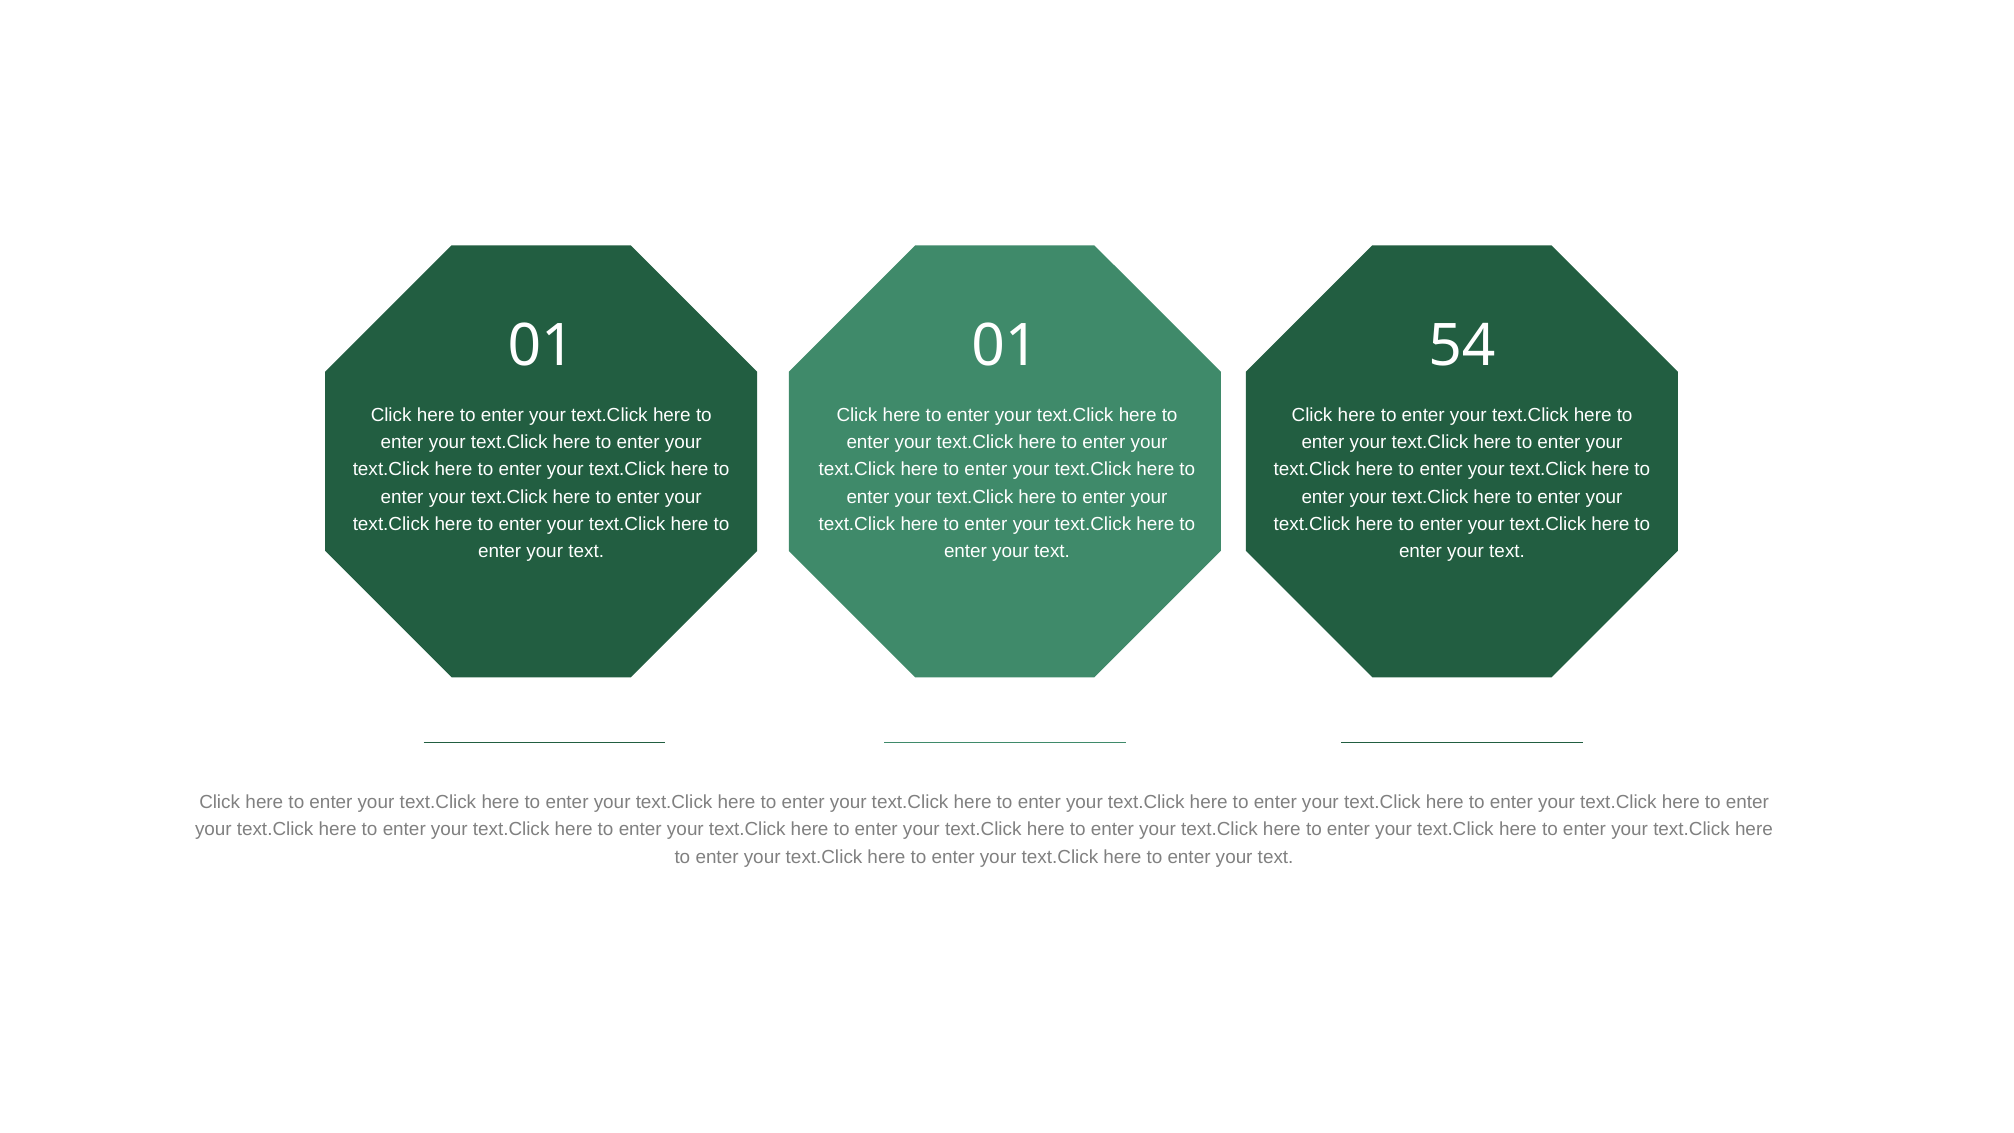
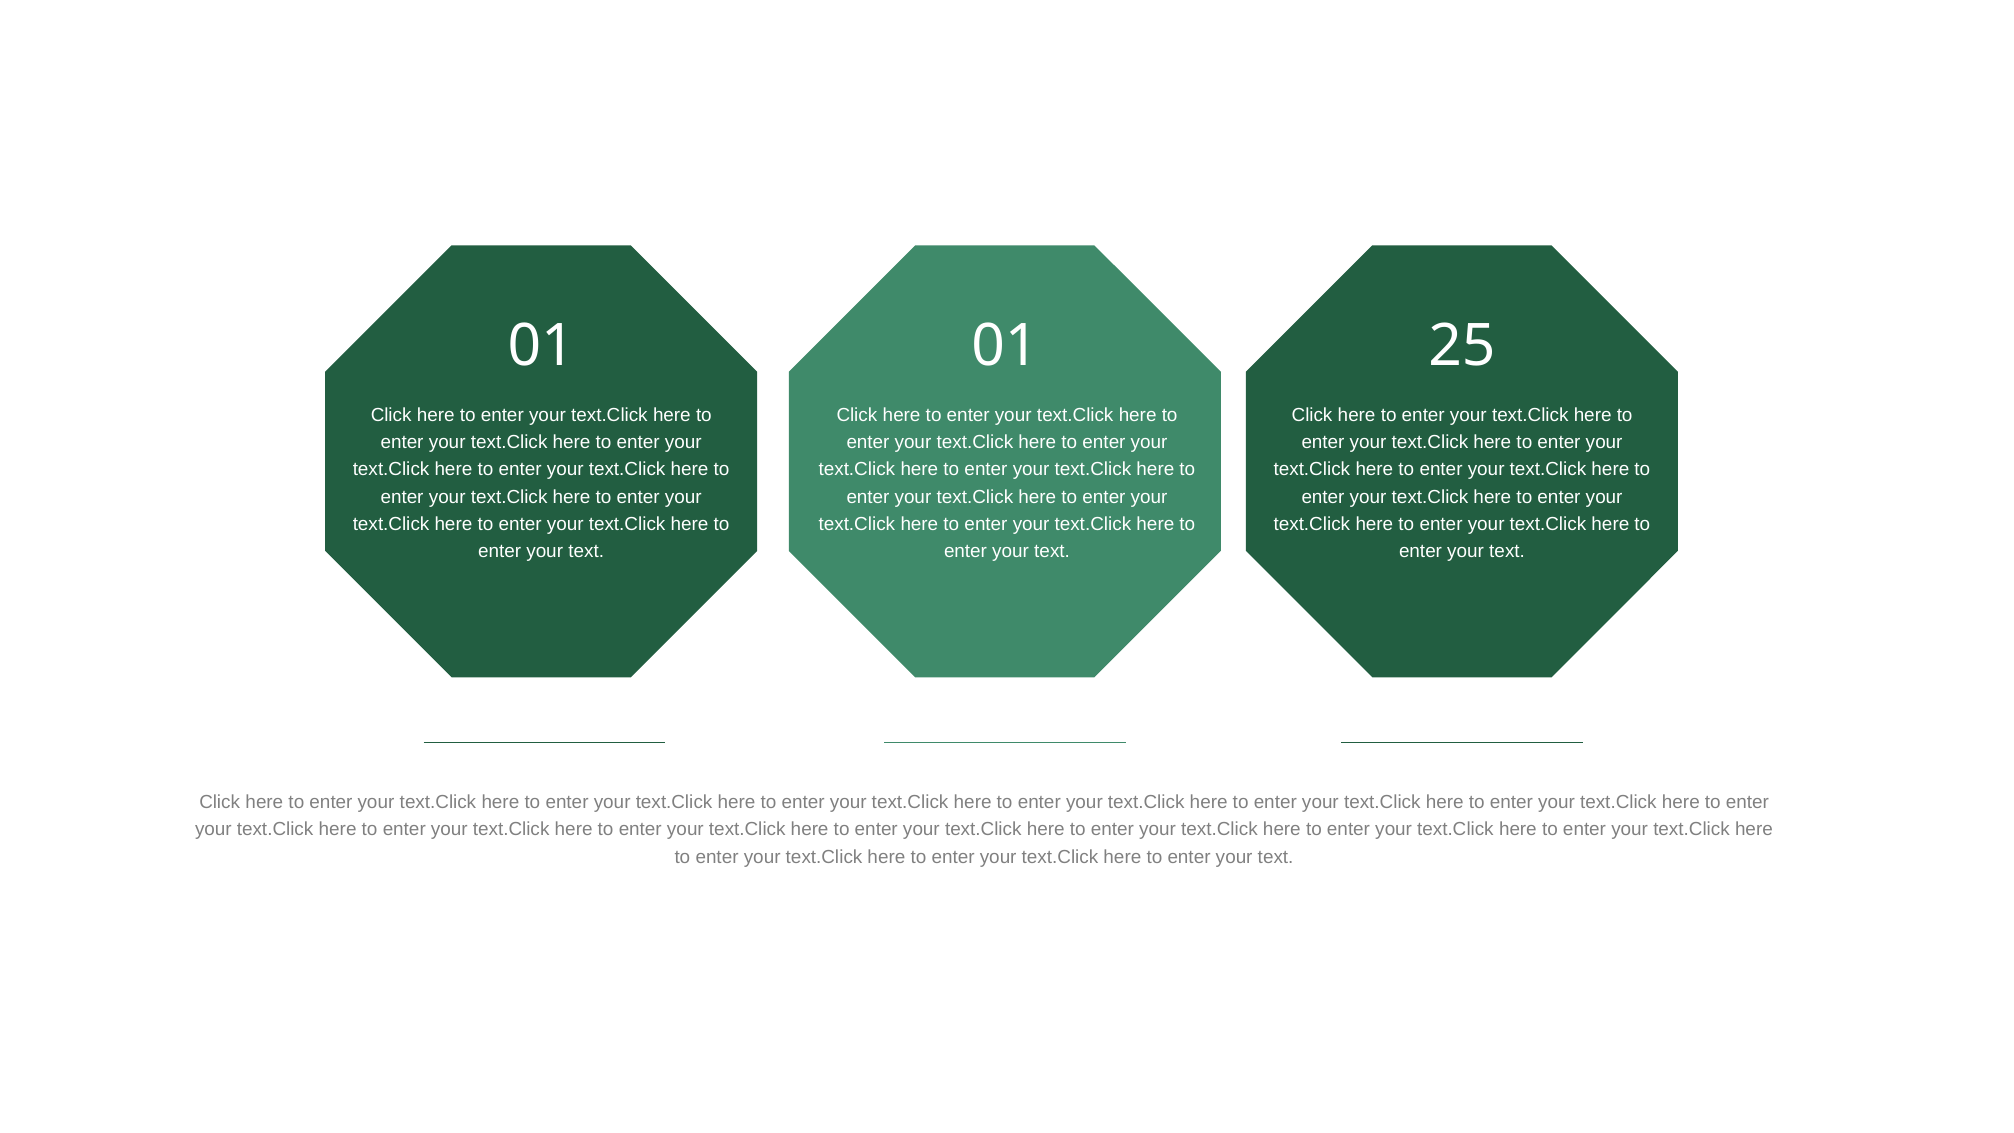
54: 54 -> 25 (1462, 346)
